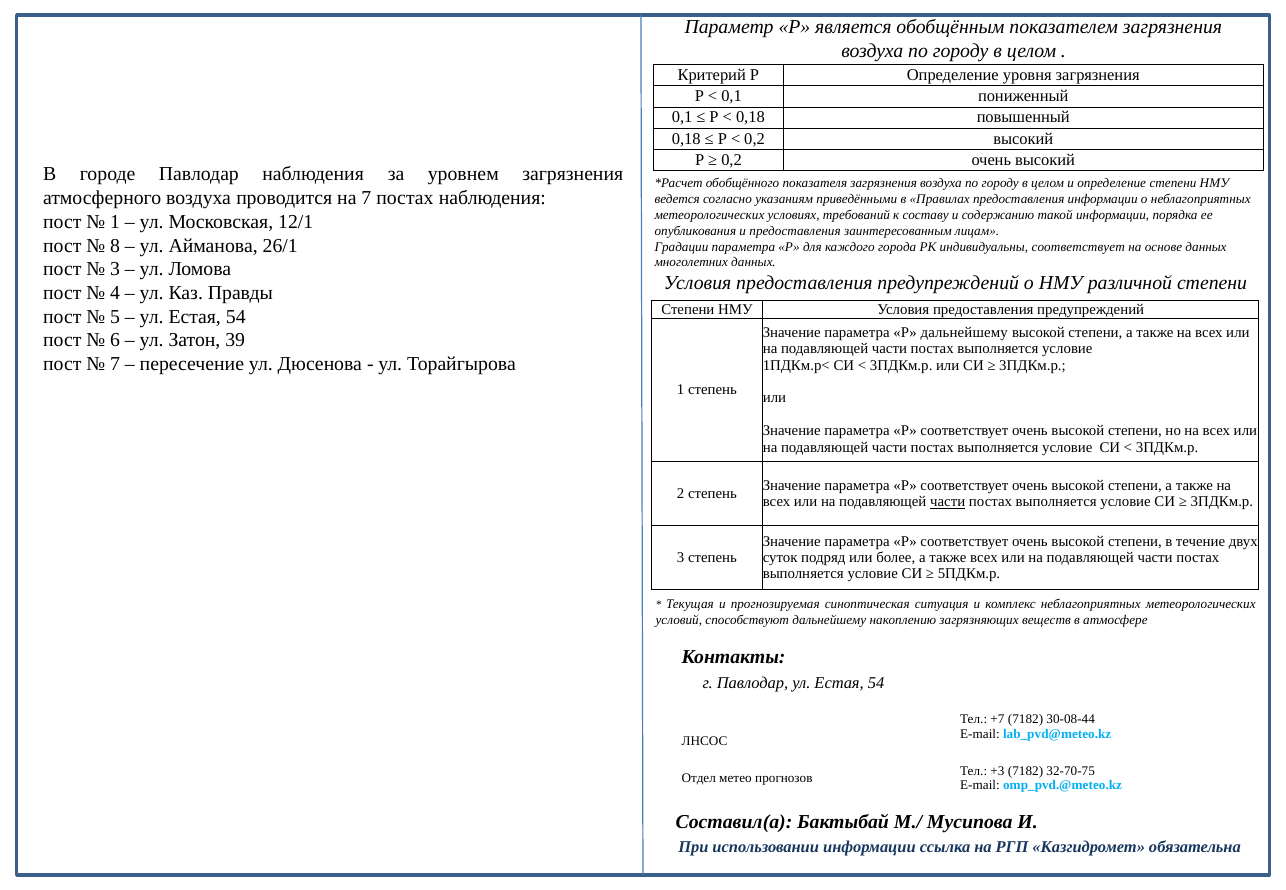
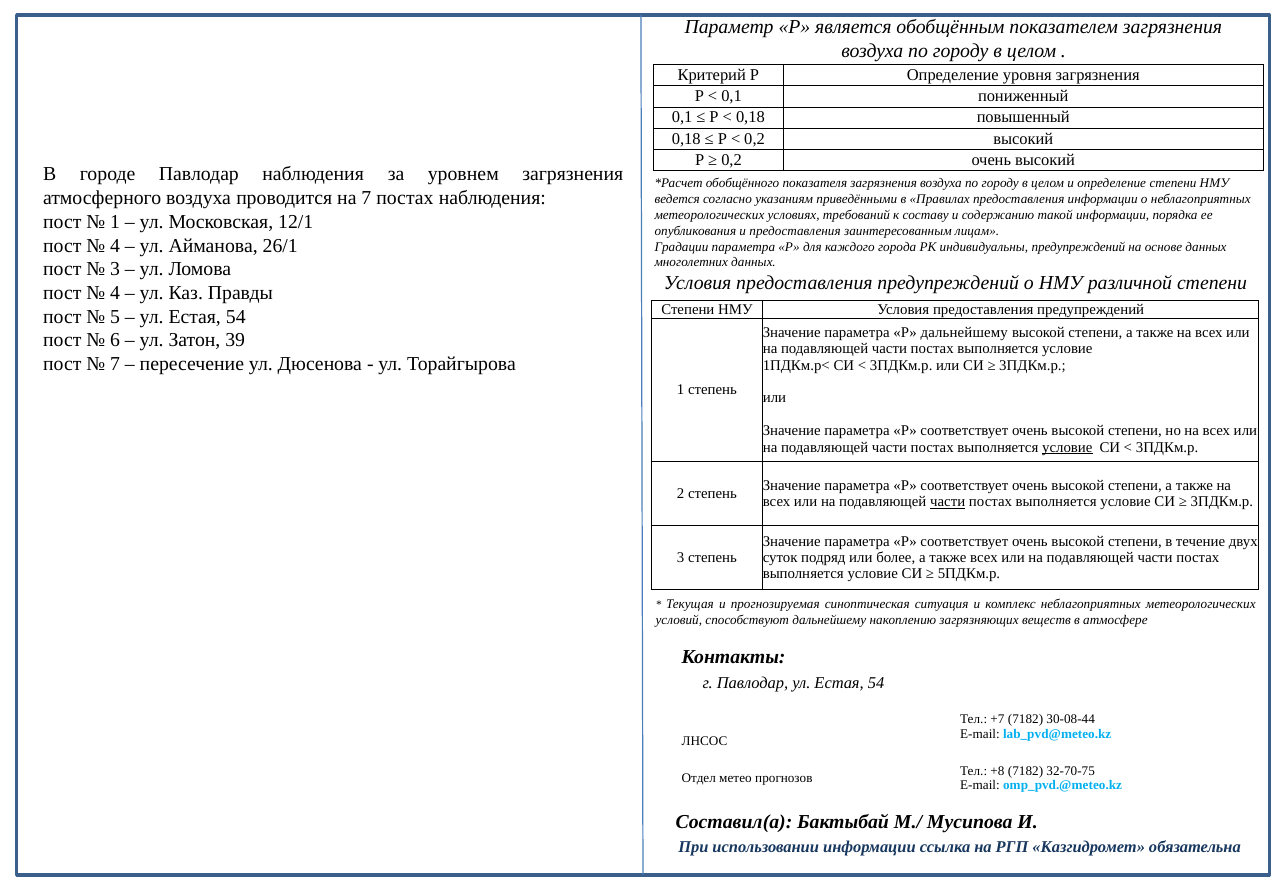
8: 8 -> 4 (115, 246)
индивидуальны соответствует: соответствует -> предупреждений (1078, 247)
условие underline: none -> present (1067, 447)
+3: +3 -> +8 (997, 771)
